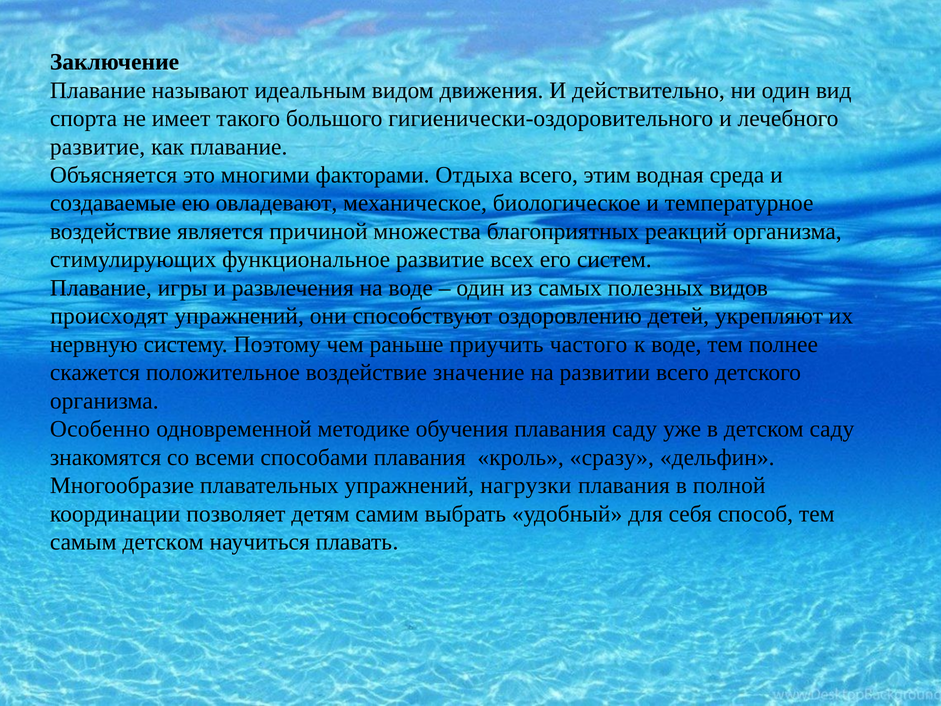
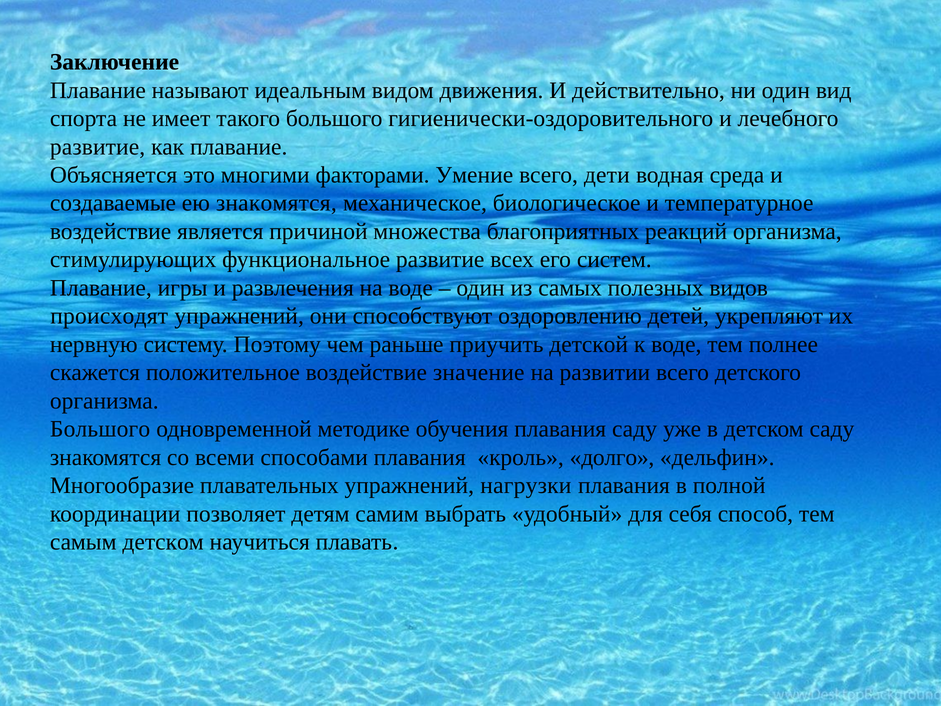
Отдыха: Отдыха -> Умение (474, 175)
этим: этим -> дети (607, 175)
ею овладевают: овладевают -> знакомятся (276, 203)
частого: частого -> детской (589, 344)
Особенно: Особенно -> Большого (100, 429)
сразу: сразу -> долго (612, 457)
